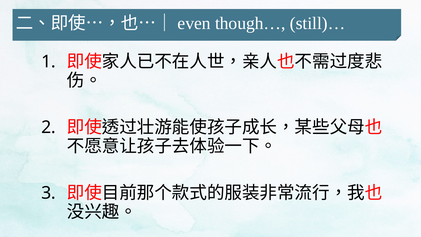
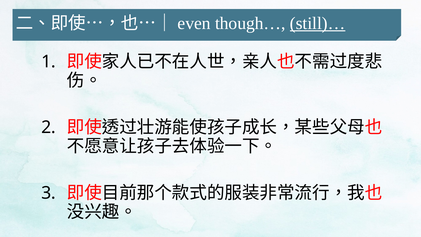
still)… underline: none -> present (318, 23)
